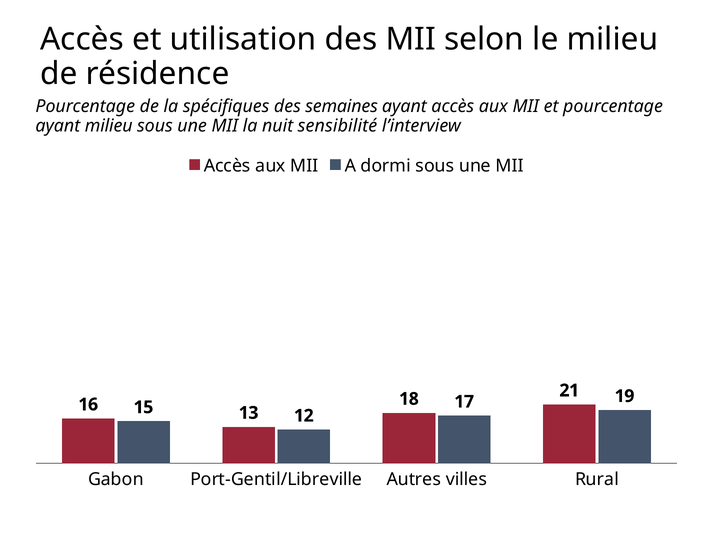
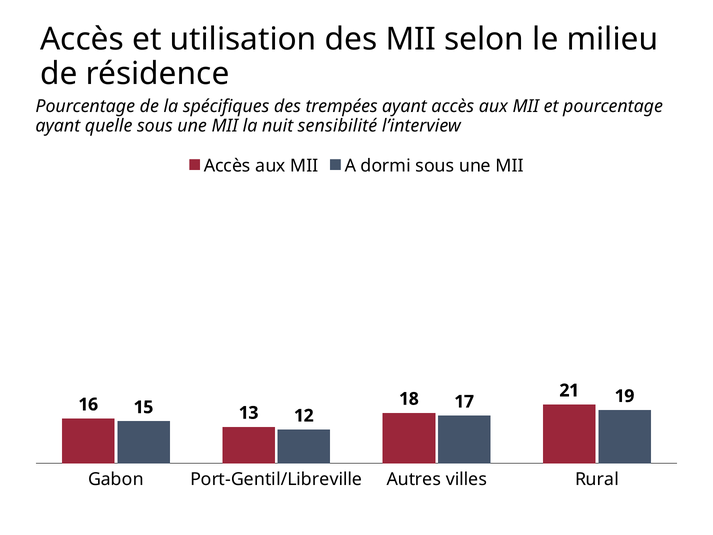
semaines: semaines -> trempées (342, 106)
ayant milieu: milieu -> quelle (109, 126)
